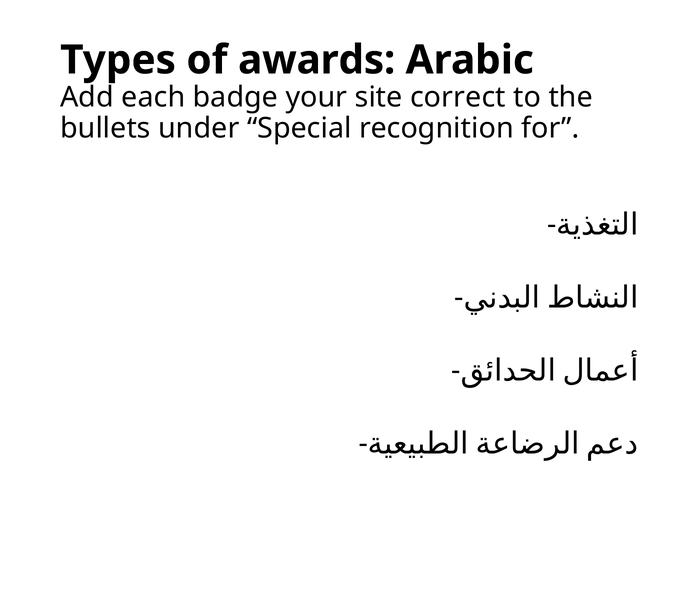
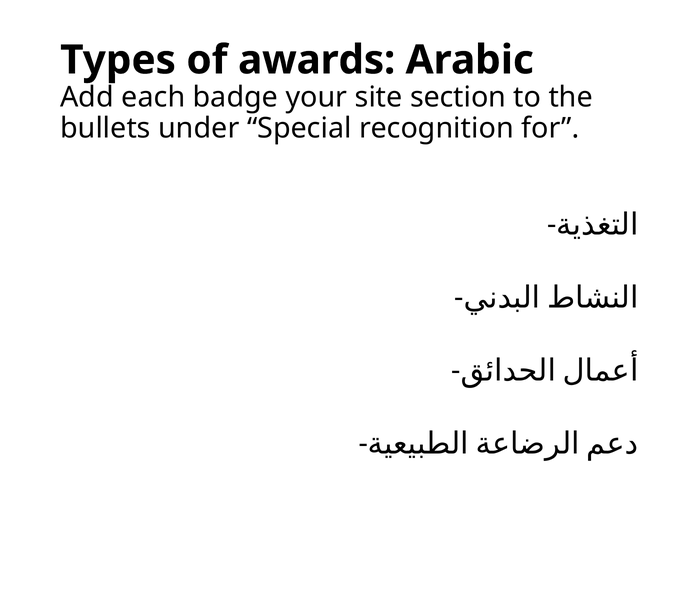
correct: correct -> section (458, 97)
